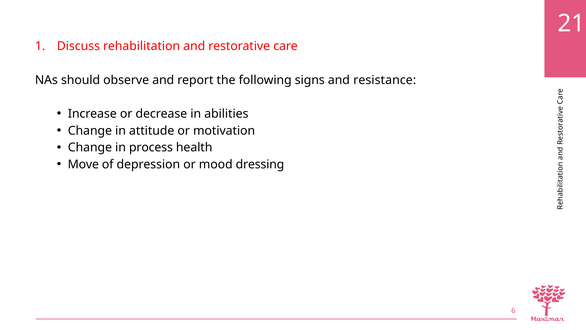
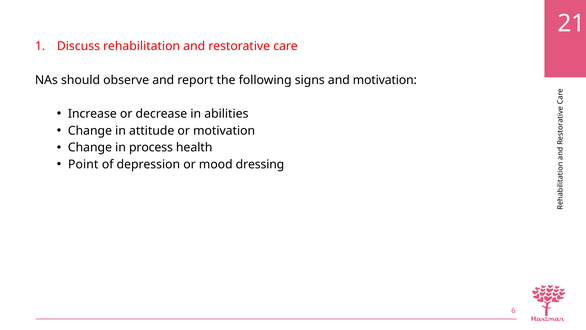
and resistance: resistance -> motivation (385, 80)
Move: Move -> Point (83, 164)
